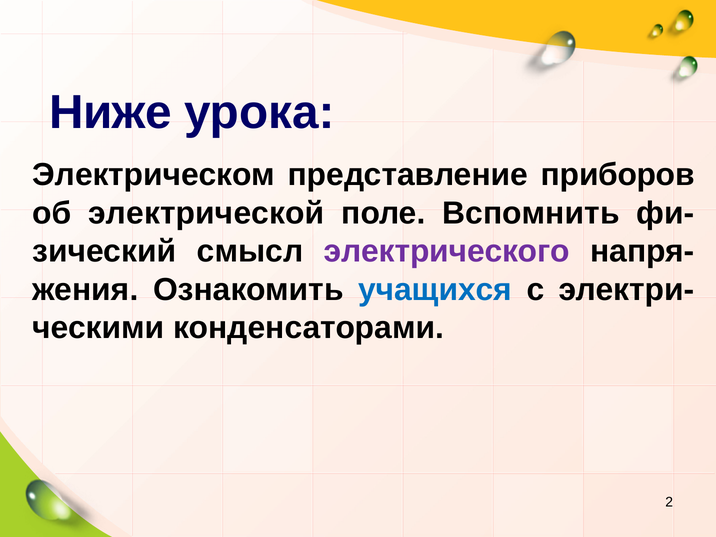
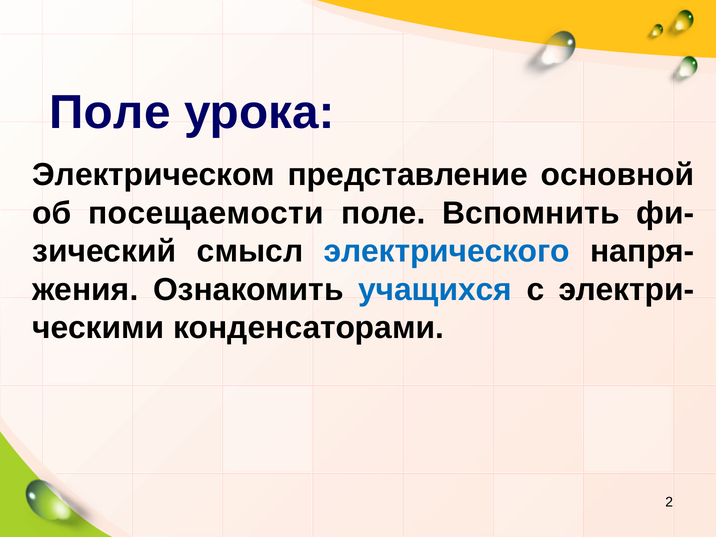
Ниже: Ниже -> Поле (110, 112)
приборов: приборов -> основной (618, 175)
электрической: электрической -> посещаемости (206, 213)
электрического colour: purple -> blue (447, 251)
